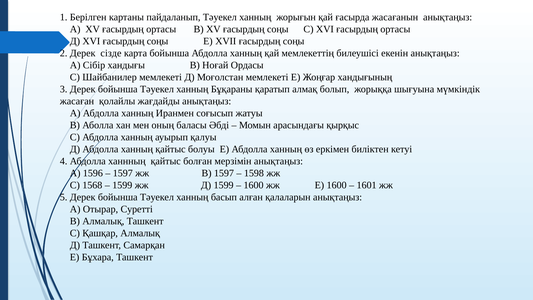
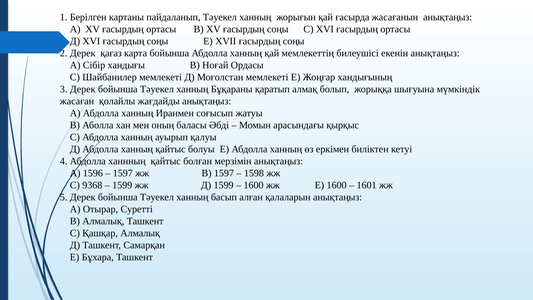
сізде: сізде -> қағаз (111, 53)
1568: 1568 -> 9368 (92, 185)
